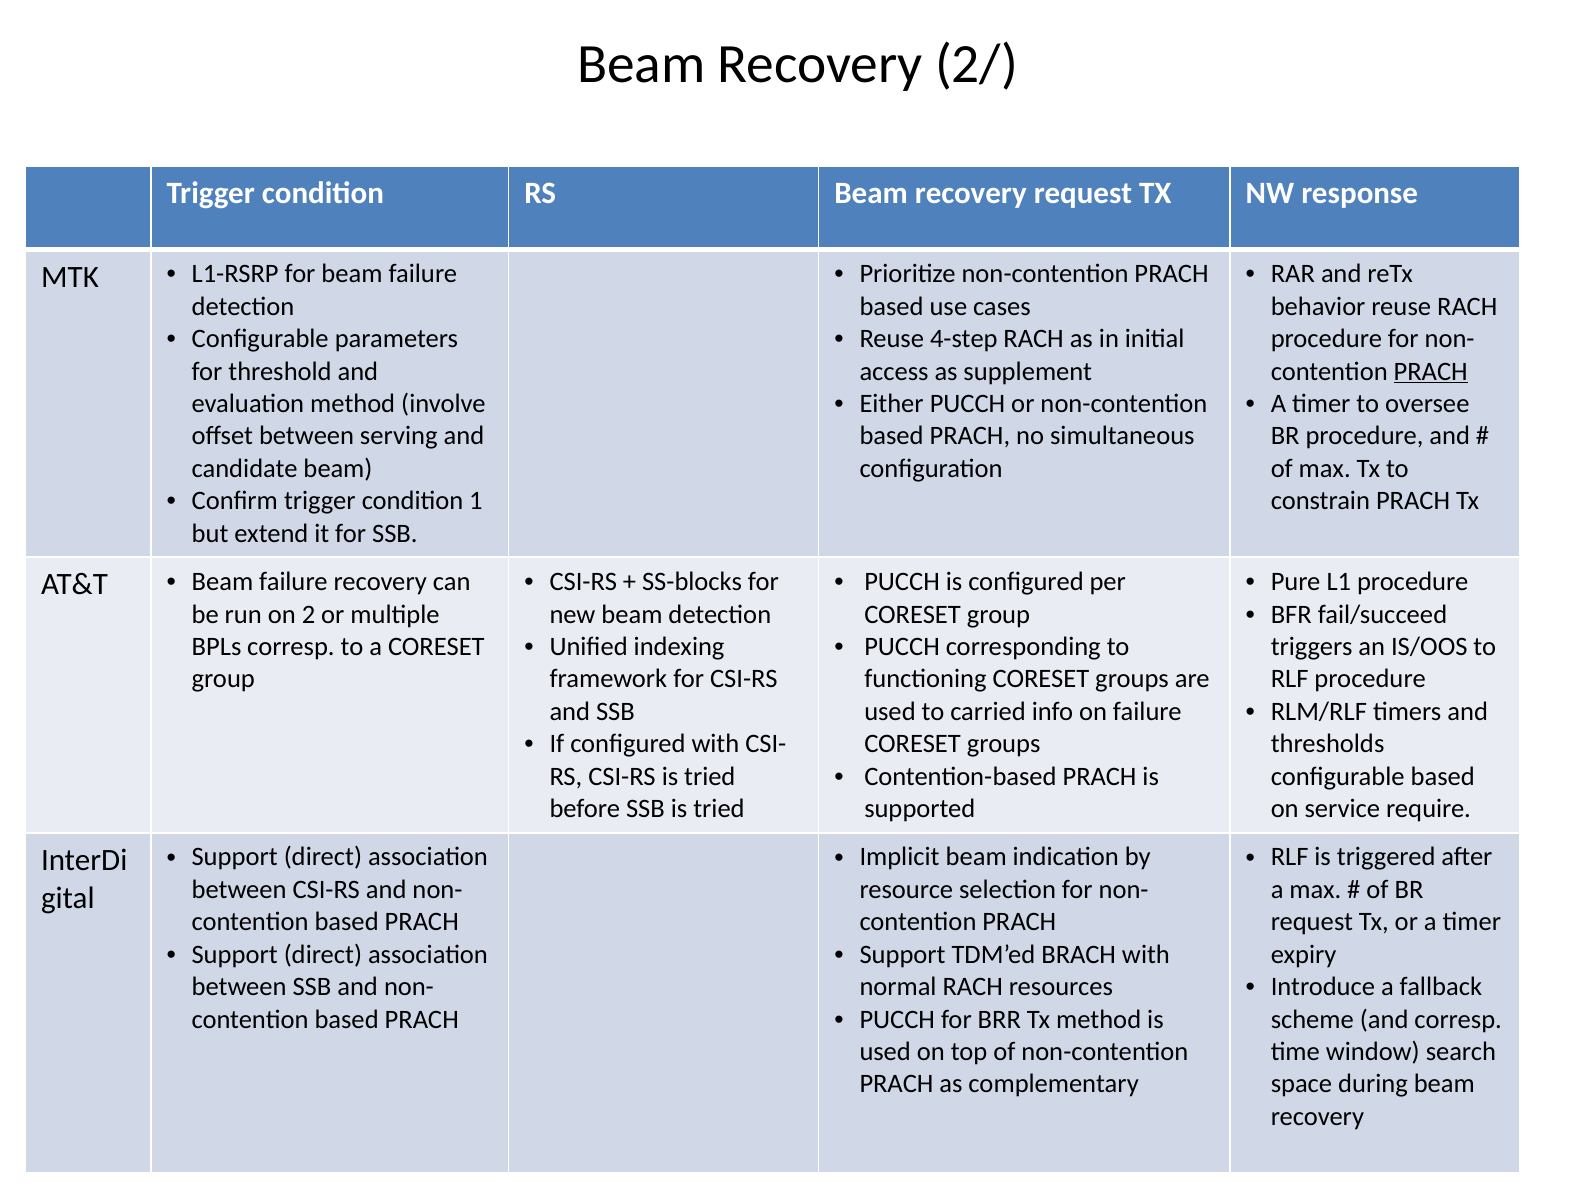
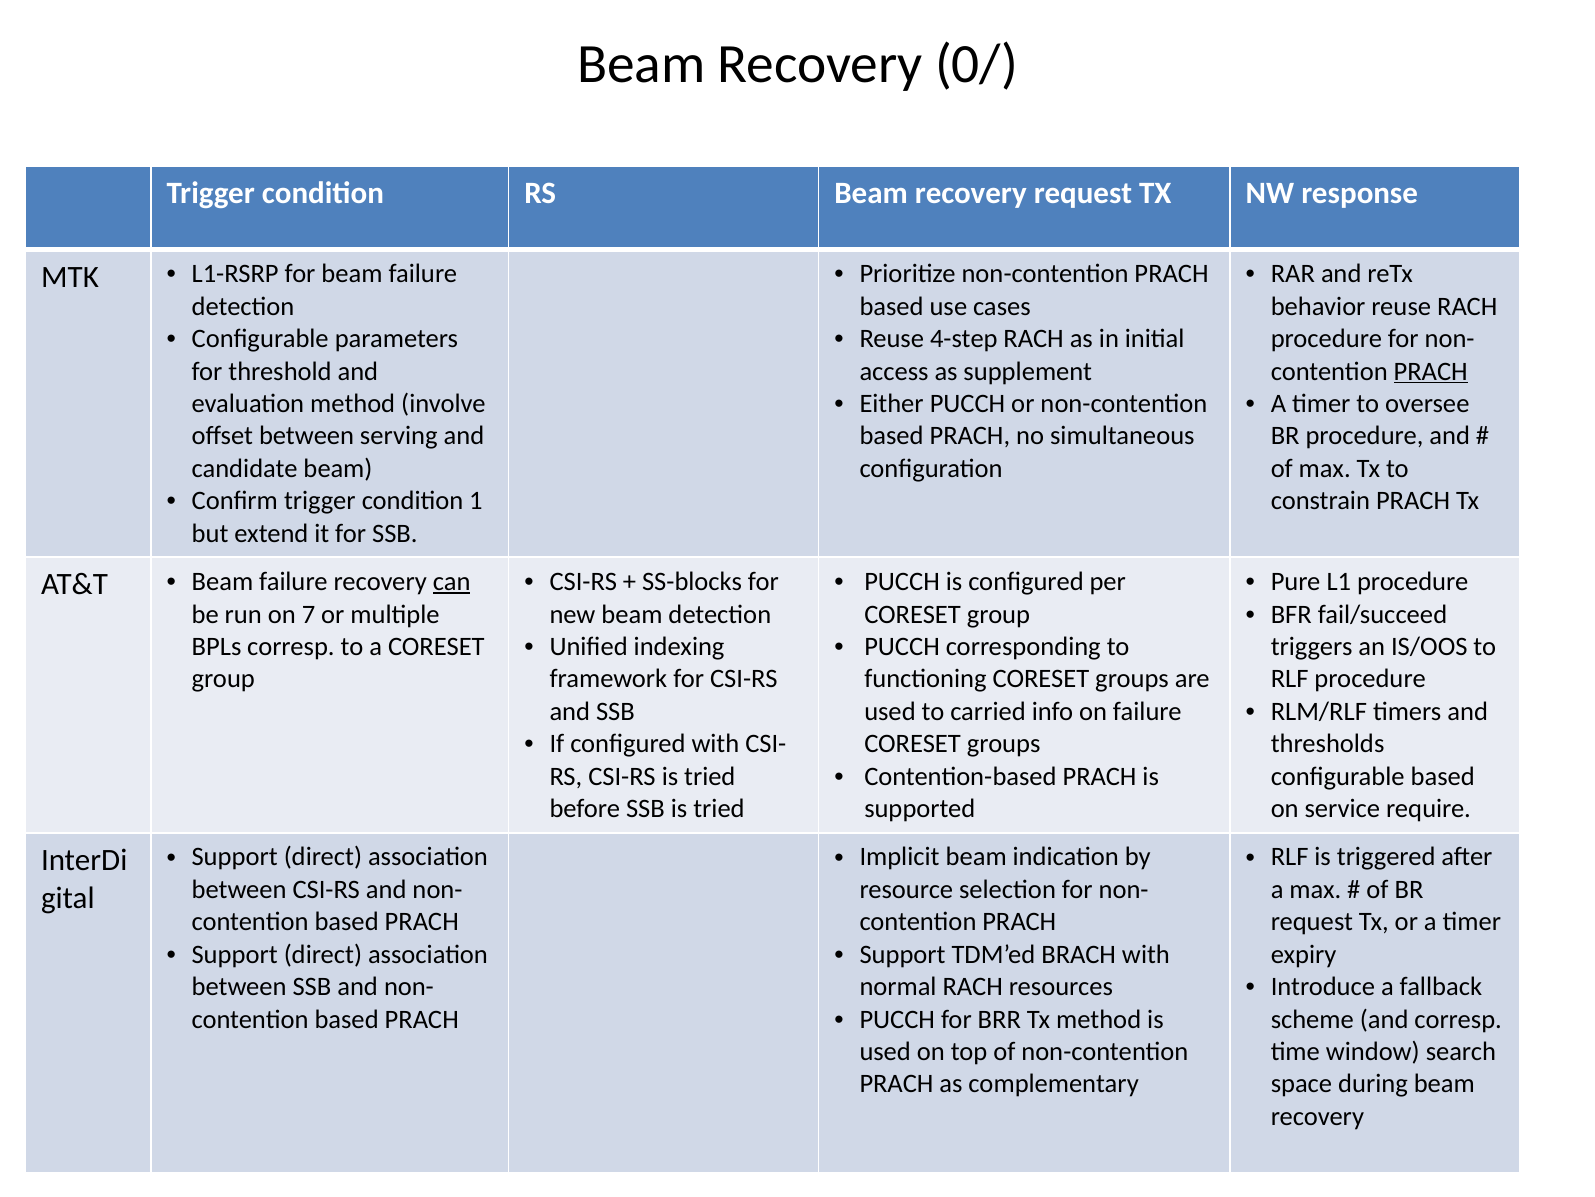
2/: 2/ -> 0/ (977, 64)
can underline: none -> present (452, 581)
2: 2 -> 7 (309, 614)
